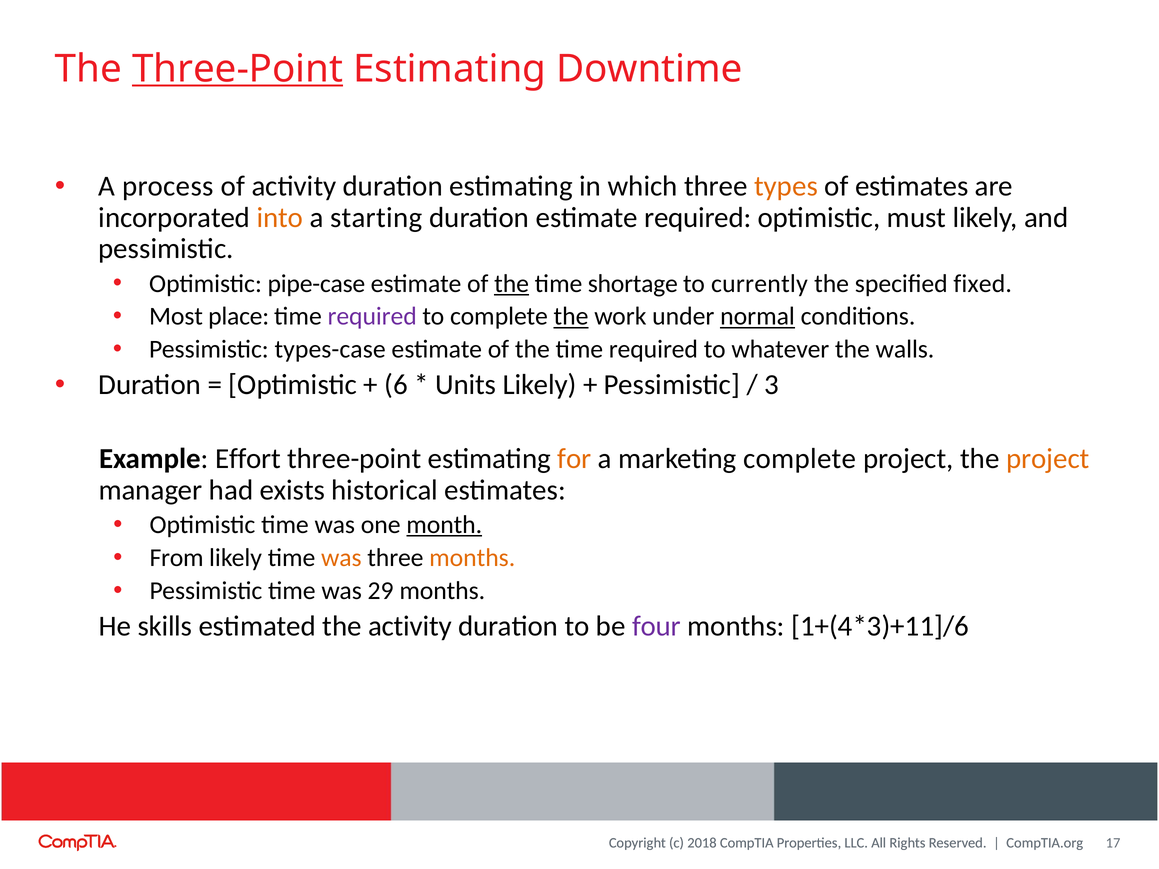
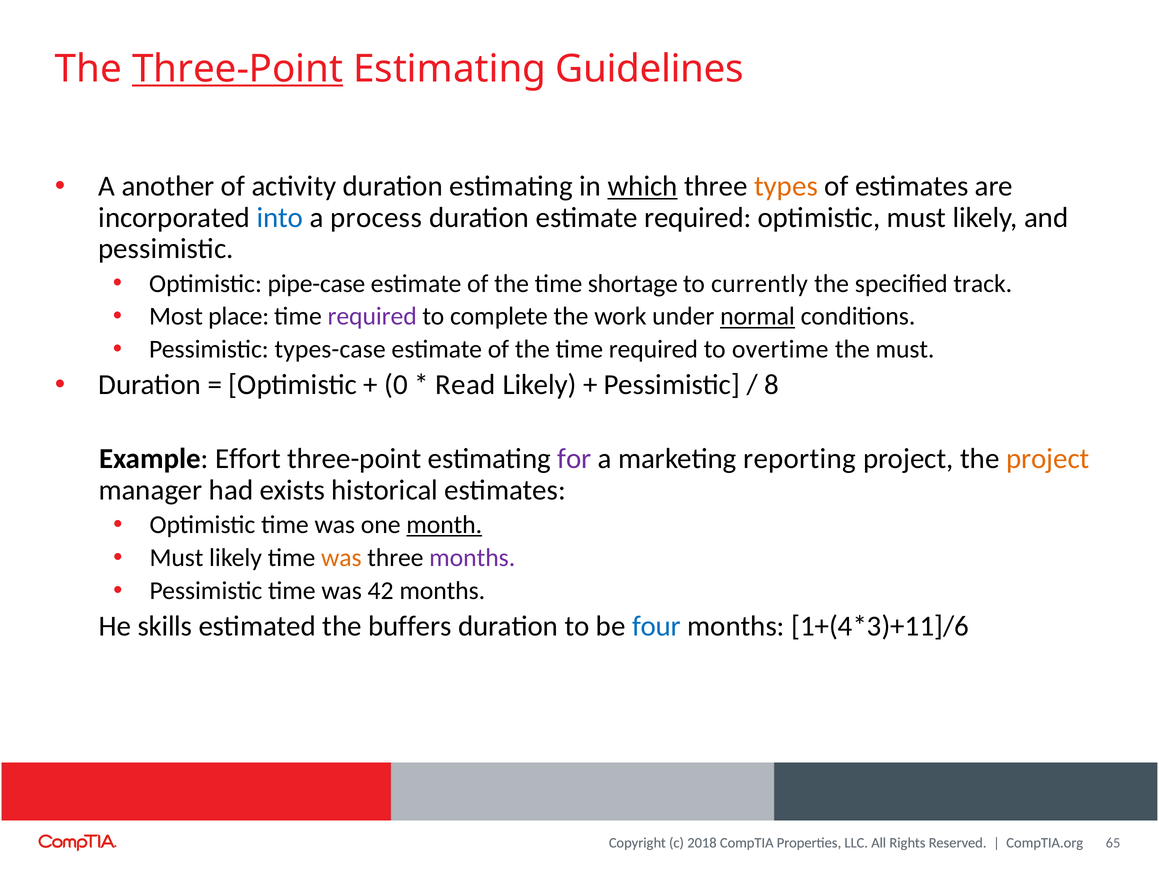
Downtime: Downtime -> Guidelines (650, 69)
process: process -> another (168, 186)
which underline: none -> present (643, 186)
into colour: orange -> blue (280, 218)
starting: starting -> process (376, 218)
the underline: present -> none (512, 284)
fixed: fixed -> track (983, 284)
the underline: present -> none (571, 317)
whatever: whatever -> overtime (780, 350)
the walls: walls -> must (905, 350)
6: 6 -> 0 (396, 385)
Units: Units -> Read (465, 385)
3: 3 -> 8 (772, 385)
for colour: orange -> purple (574, 459)
marketing complete: complete -> reporting (800, 459)
From: From -> Must (176, 558)
months colour: orange -> purple (472, 558)
29: 29 -> 42 (381, 591)
the activity: activity -> buffers (410, 626)
four colour: purple -> blue (657, 626)
17: 17 -> 65 (1113, 843)
